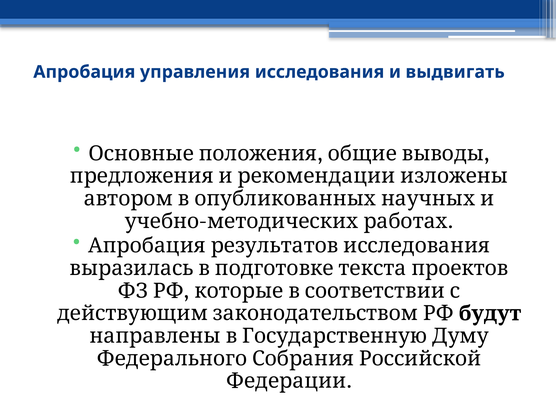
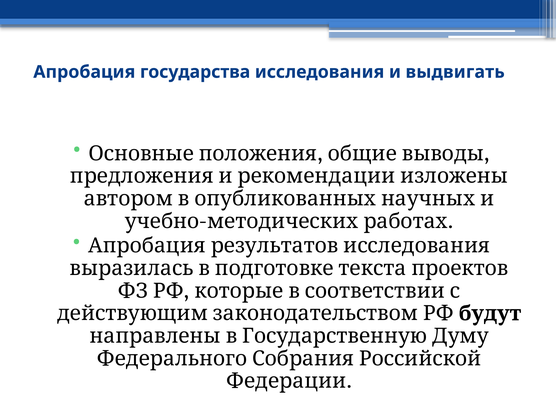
управления: управления -> государства (195, 72)
